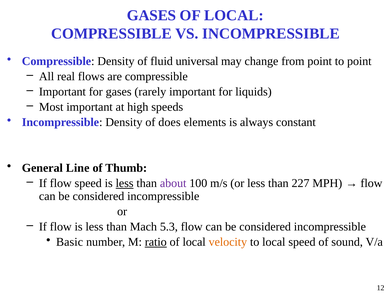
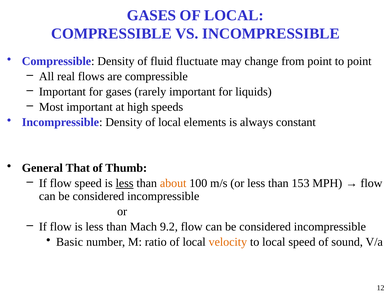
universal: universal -> fluctuate (197, 61)
Density of does: does -> local (170, 122)
Line: Line -> That (78, 168)
about colour: purple -> orange (173, 183)
227: 227 -> 153 (301, 183)
5.3: 5.3 -> 9.2 (169, 227)
ratio underline: present -> none (156, 242)
